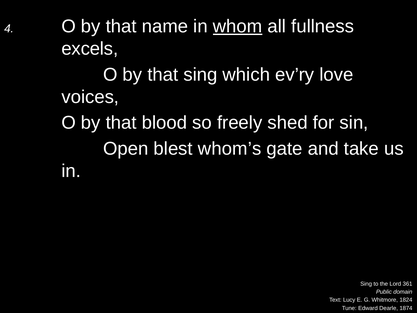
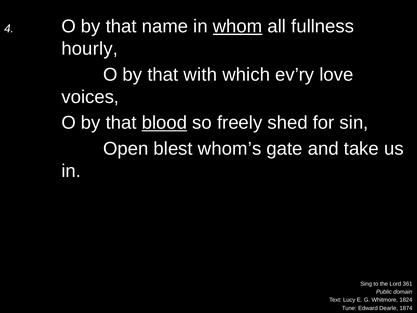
excels: excels -> hourly (90, 49)
that sing: sing -> with (200, 75)
blood underline: none -> present (164, 123)
